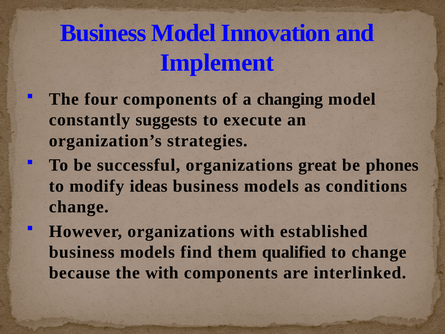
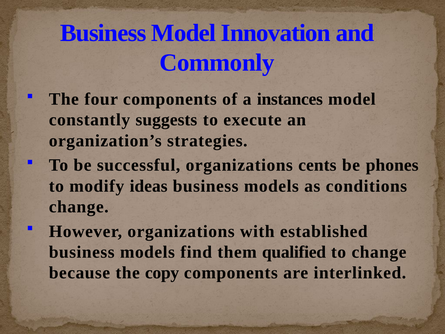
Implement: Implement -> Commonly (217, 63)
changing: changing -> instances (290, 99)
great: great -> cents (317, 165)
the with: with -> copy (162, 273)
